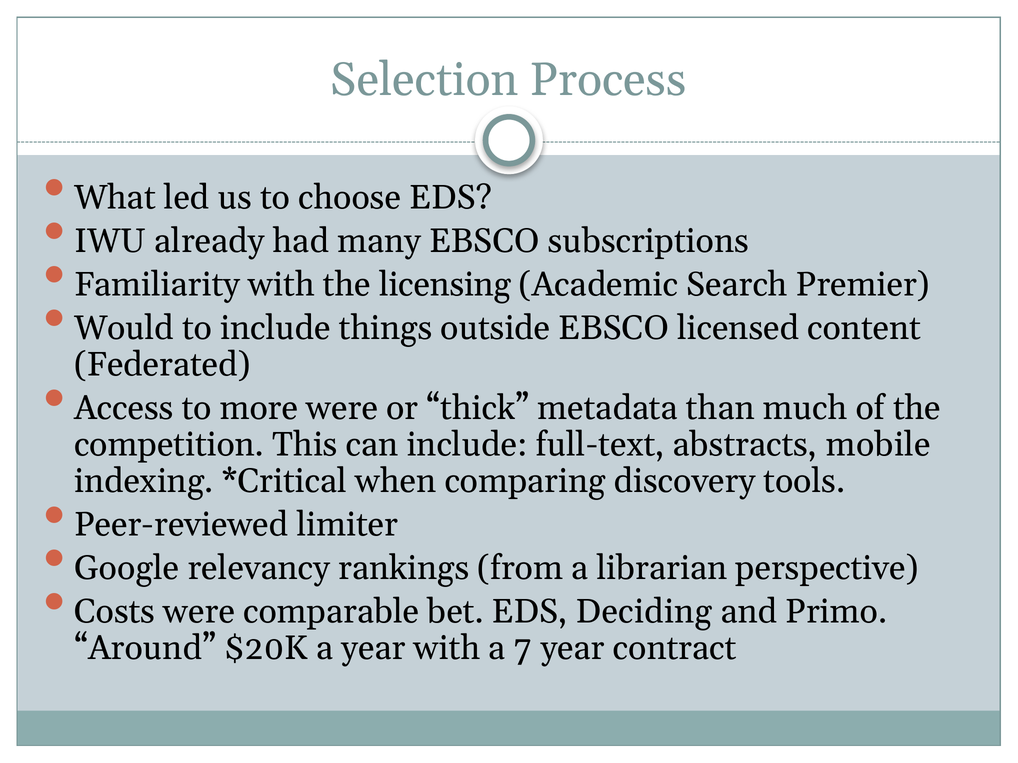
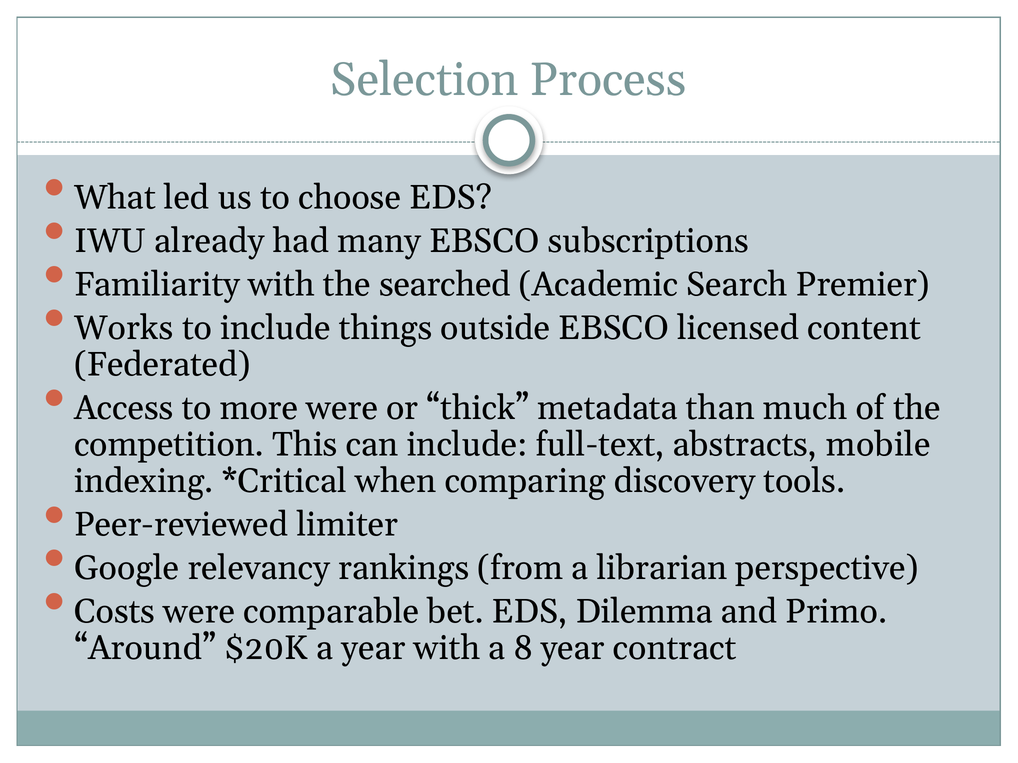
licensing: licensing -> searched (445, 285)
Would: Would -> Works (124, 328)
Deciding: Deciding -> Dilemma (644, 612)
7: 7 -> 8 (523, 649)
